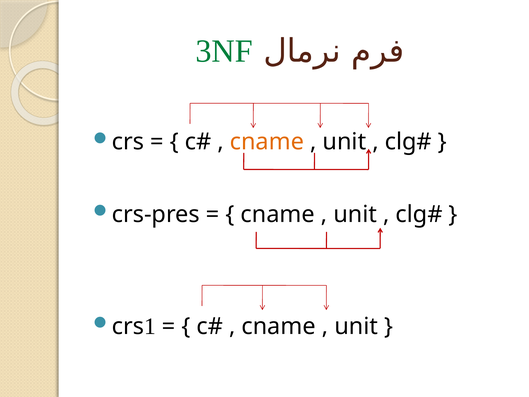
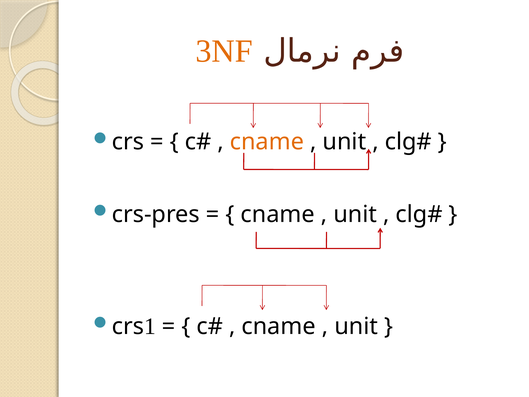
3NF colour: green -> orange (224, 51)
